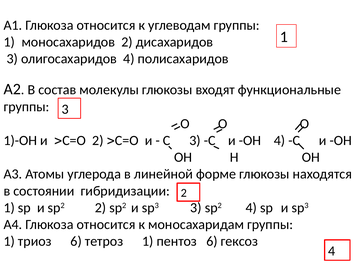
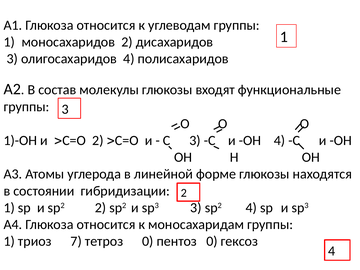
триоз 6: 6 -> 7 (76, 241)
тетроз 1: 1 -> 0 (148, 241)
пентоз 6: 6 -> 0 (212, 241)
